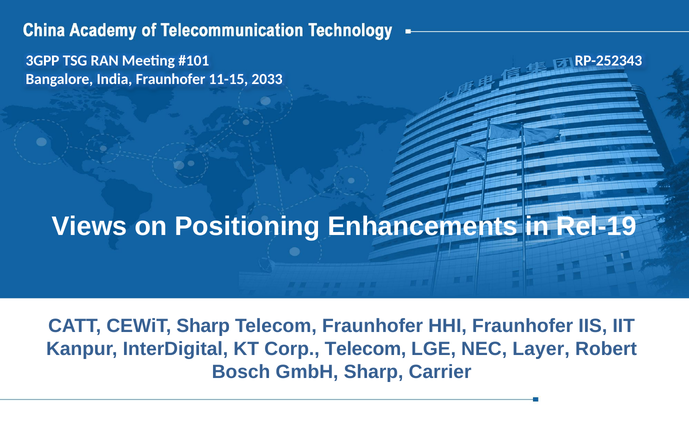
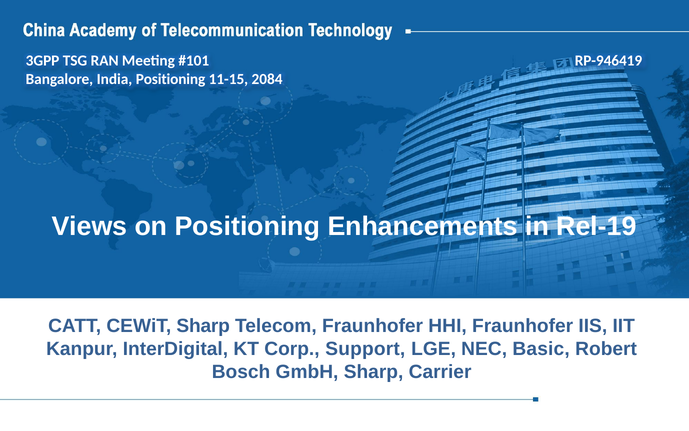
RP-252343: RP-252343 -> RP-946419 (608, 61)
India Fraunhofer: Fraunhofer -> Positioning (171, 79)
2033: 2033 -> 2084 (267, 79)
Corp Telecom: Telecom -> Support (365, 349)
Layer: Layer -> Basic (541, 349)
